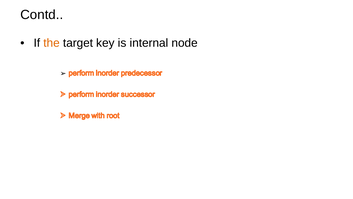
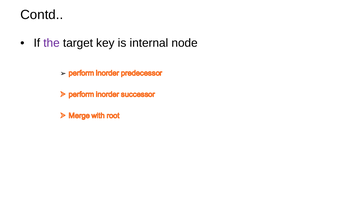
the colour: orange -> purple (52, 43)
